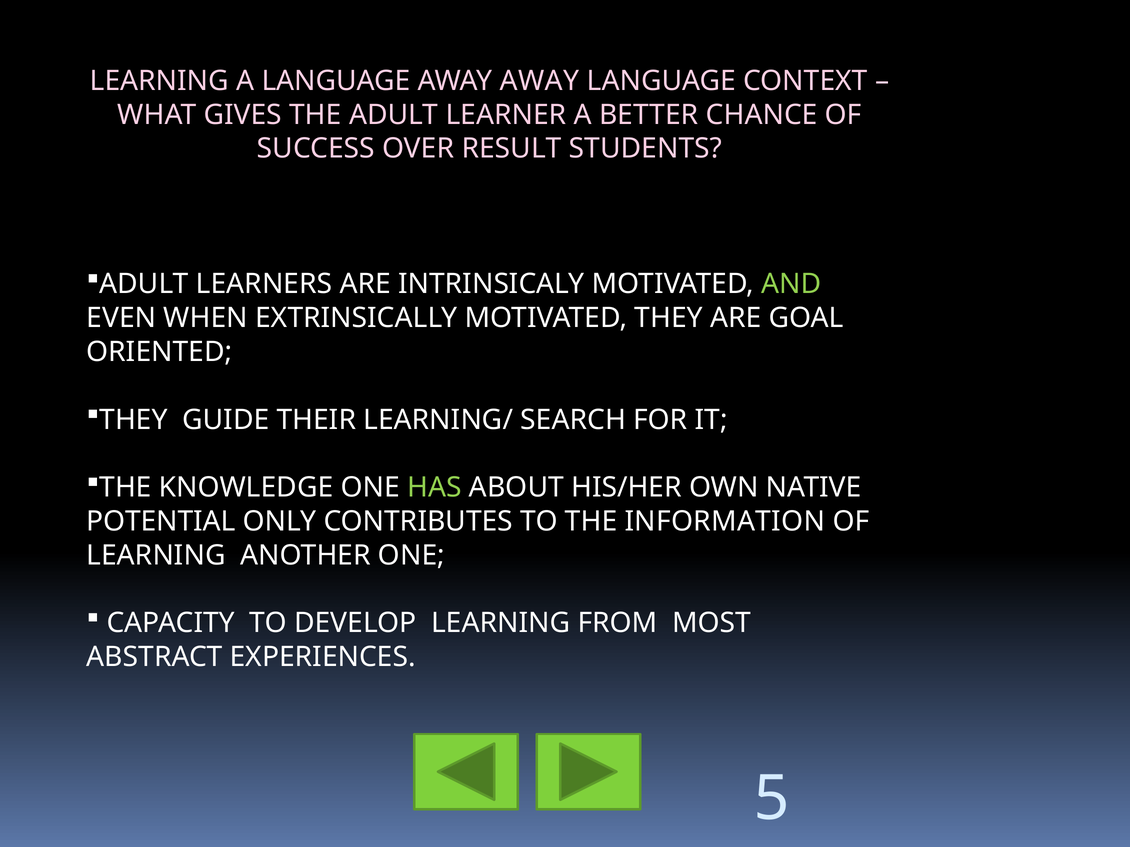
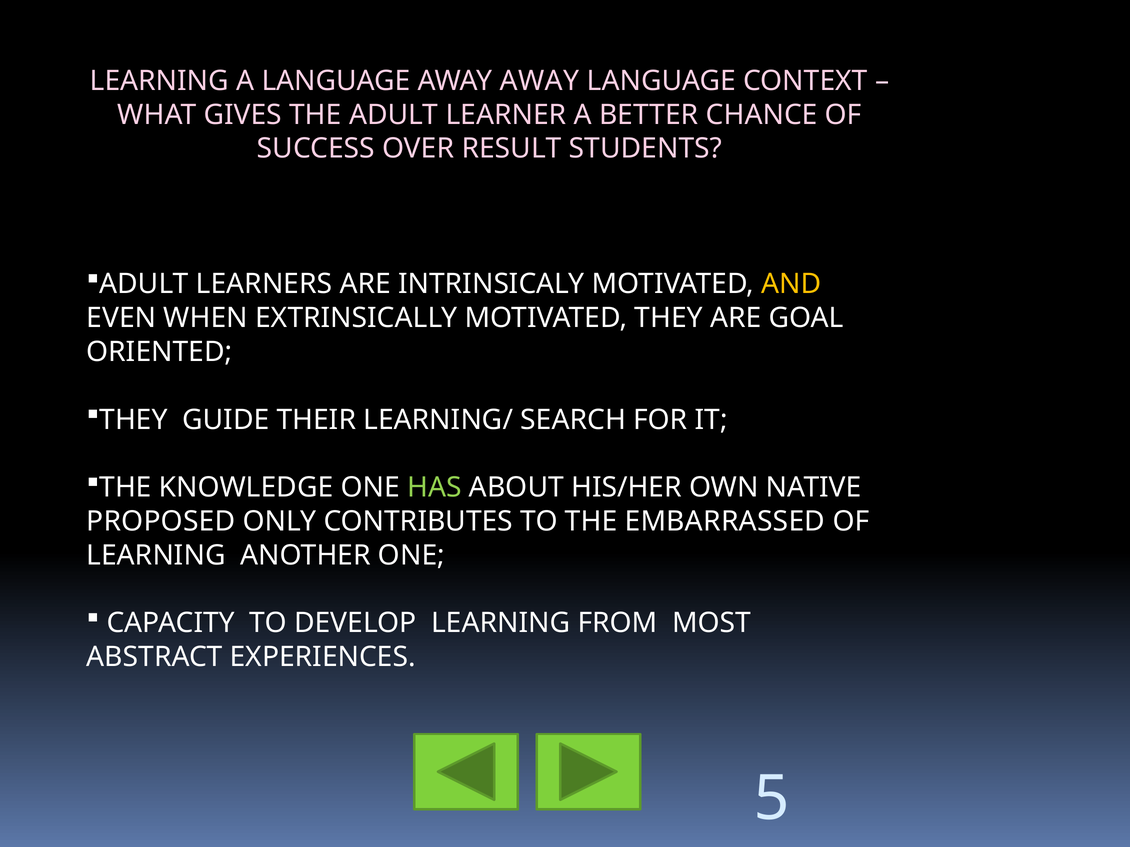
AND colour: light green -> yellow (791, 284)
POTENTIAL: POTENTIAL -> PROPOSED (161, 522)
INFORMATION: INFORMATION -> EMBARRASSED (725, 522)
